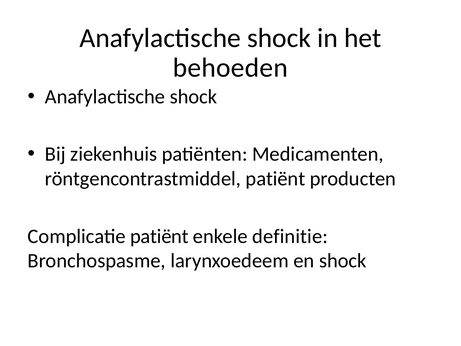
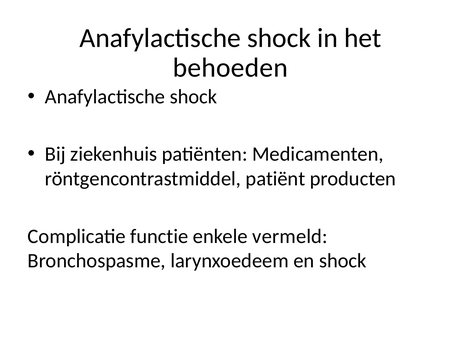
Complicatie patiënt: patiënt -> functie (159, 236)
definitie: definitie -> vermeld (290, 236)
